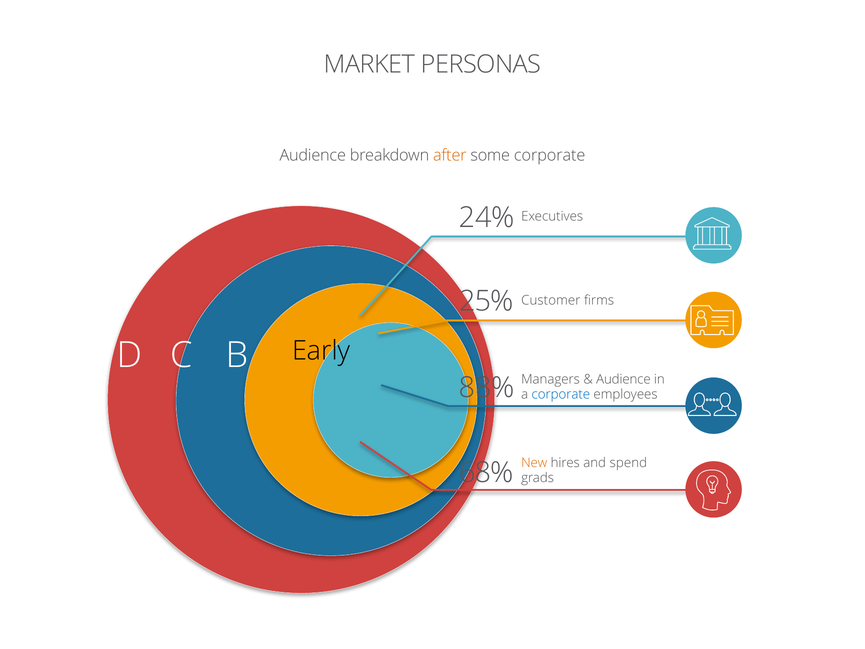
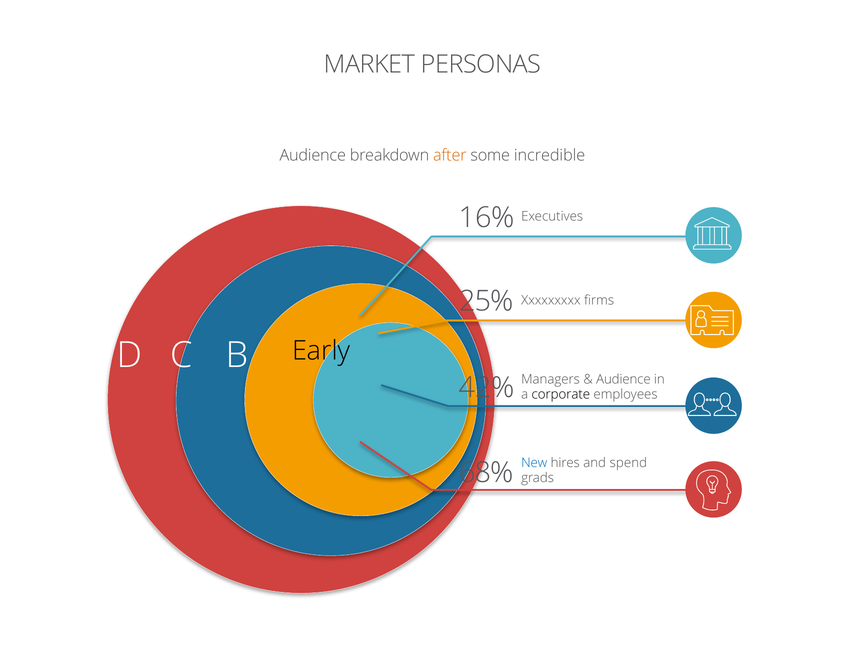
some corporate: corporate -> incredible (550, 155)
24%: 24% -> 16% (487, 218)
Customer: Customer -> Xxxxxxxxx (551, 301)
88%: 88% -> 42% (487, 388)
corporate colour: blue -> black (561, 394)
New colour: orange -> blue (534, 463)
